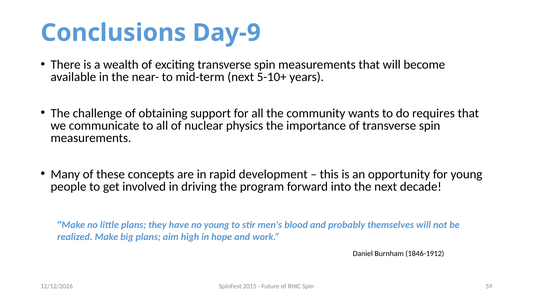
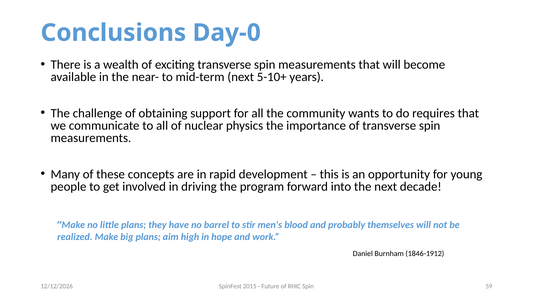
Day-9: Day-9 -> Day-0 (227, 33)
no young: young -> barrel (217, 225)
